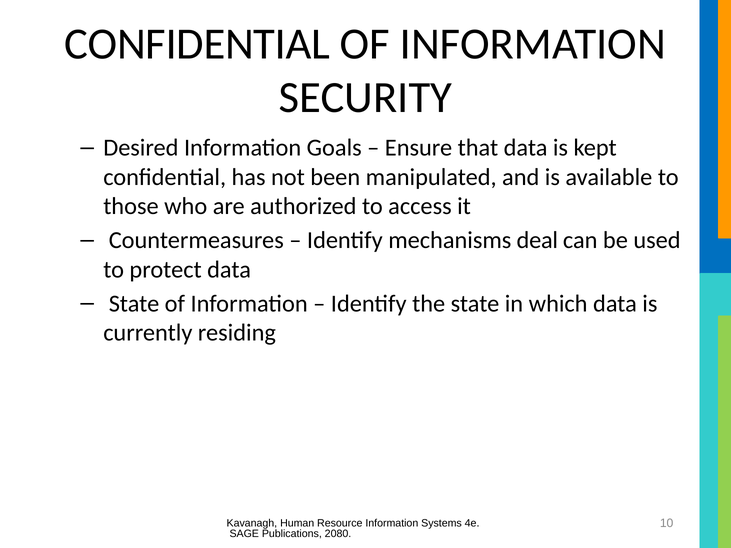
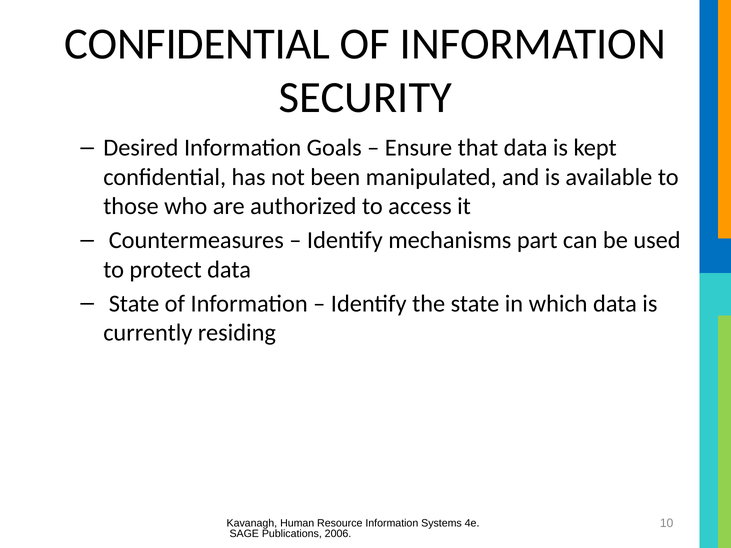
deal: deal -> part (537, 240)
2080: 2080 -> 2006 (338, 534)
